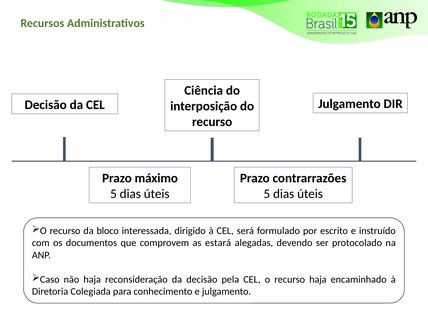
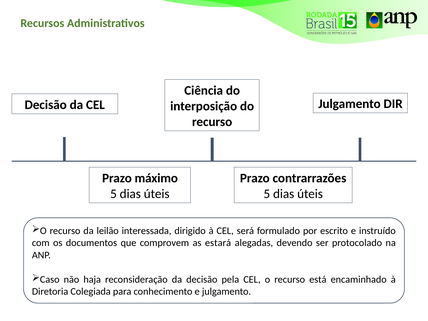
bloco: bloco -> leilão (108, 231)
recurso haja: haja -> está (318, 279)
